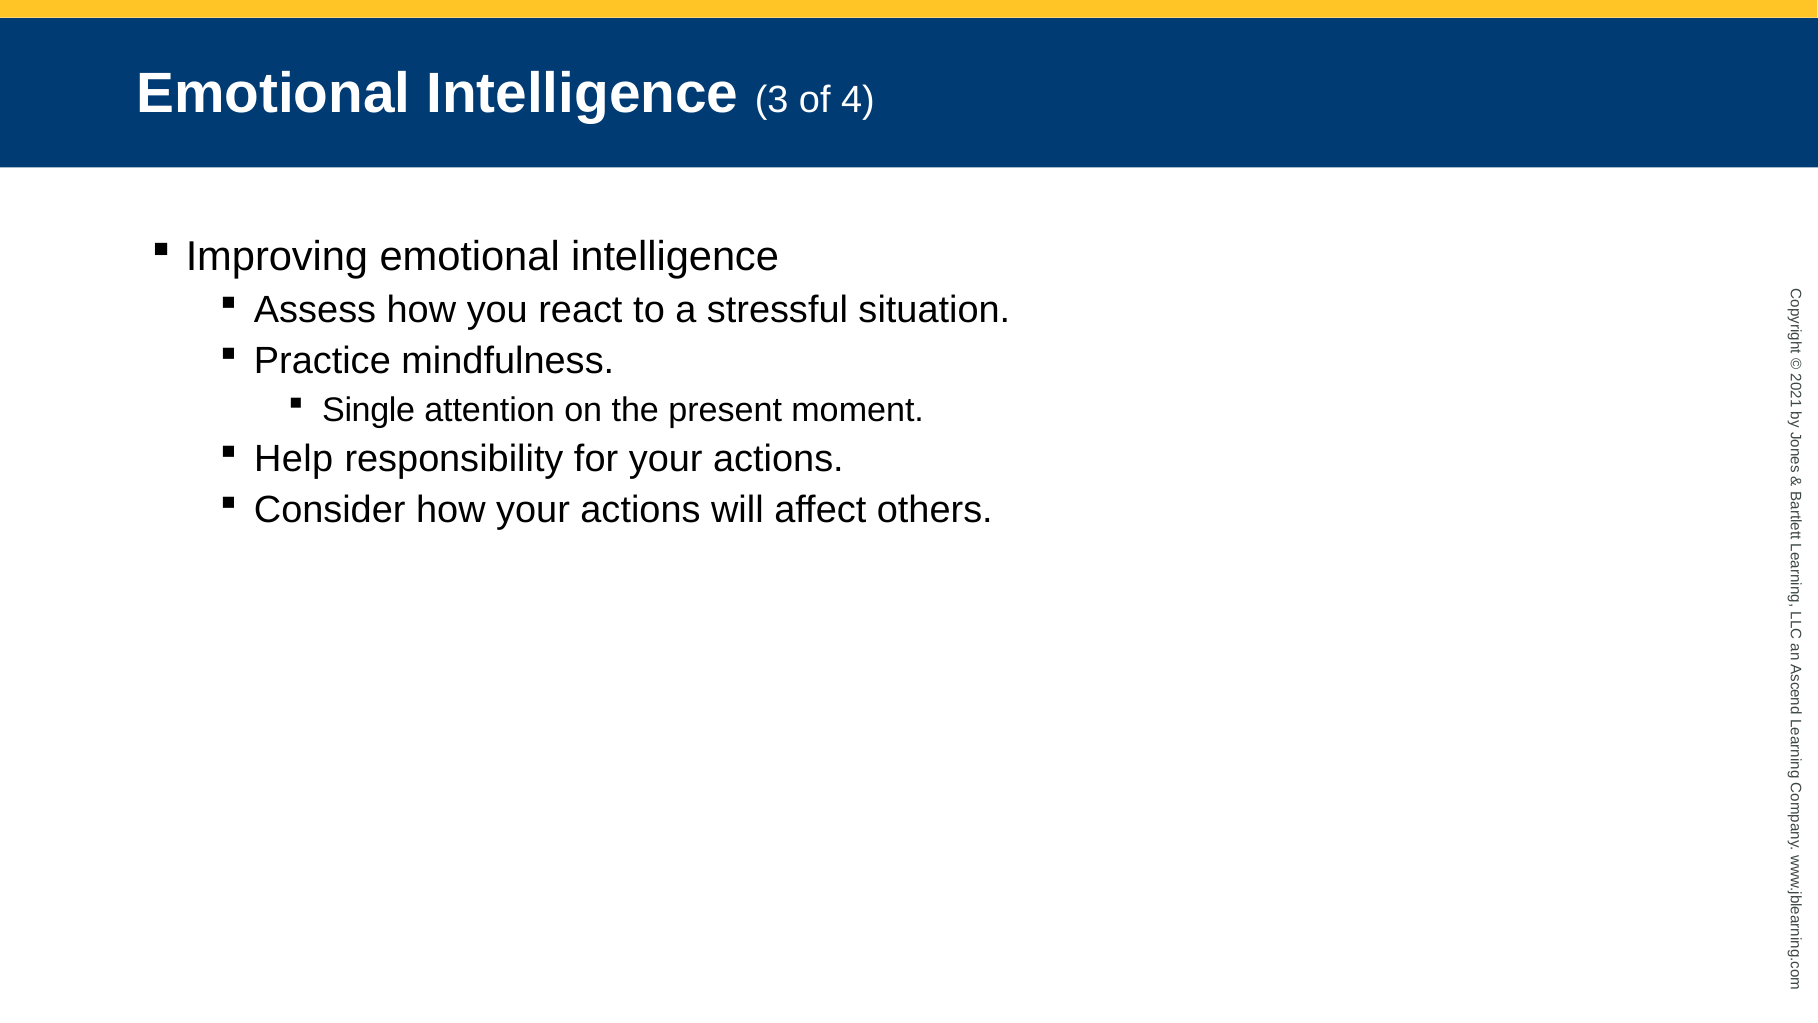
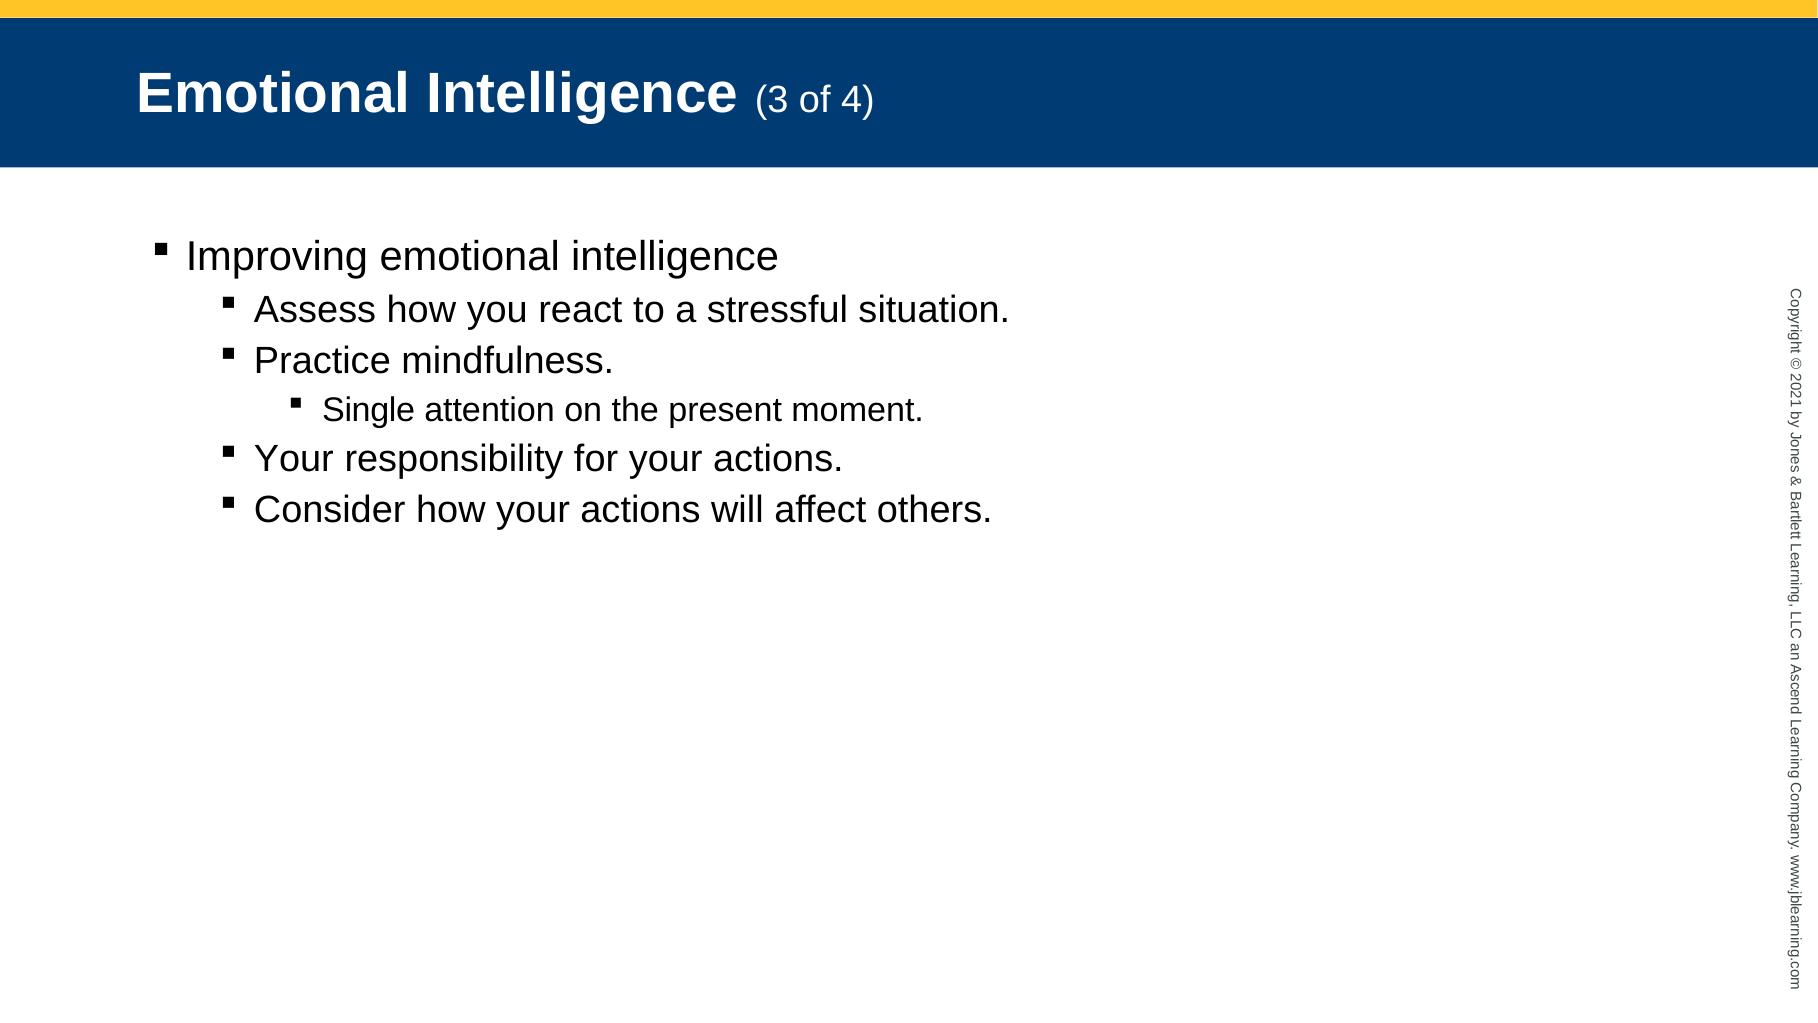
Help: Help -> Your (294, 459)
